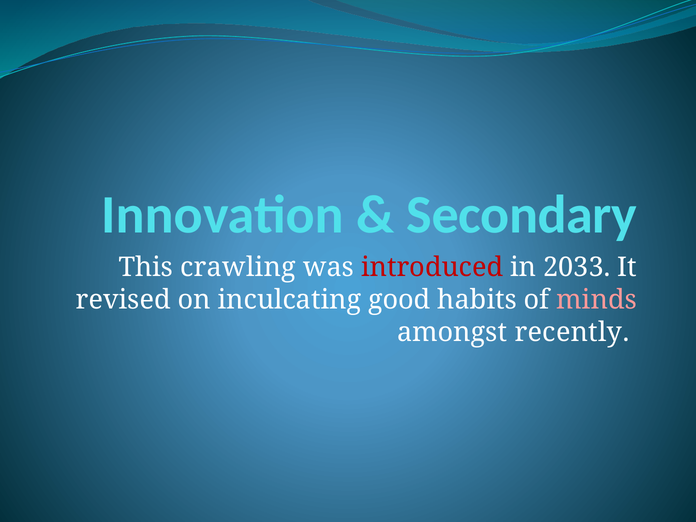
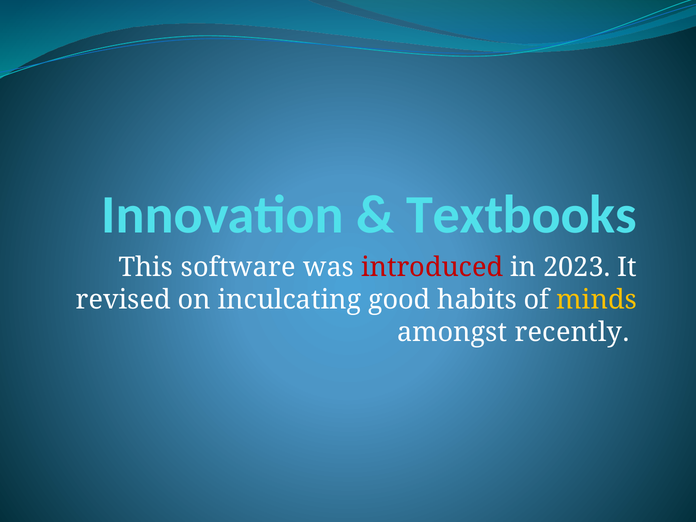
Secondary: Secondary -> Textbooks (522, 215)
crawling: crawling -> software (238, 267)
2033: 2033 -> 2023 (577, 267)
minds colour: pink -> yellow (597, 300)
